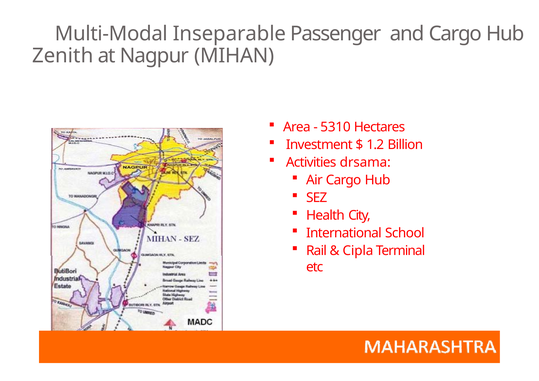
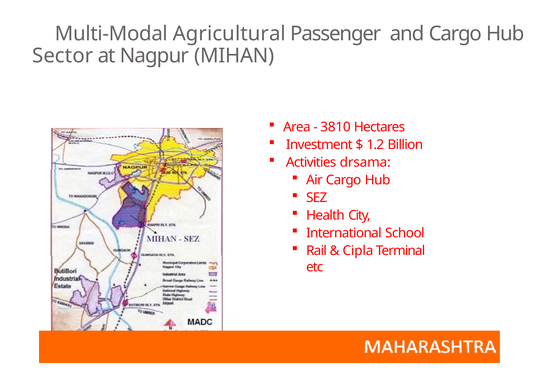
Inseparable: Inseparable -> Agricultural (229, 34)
Zenith: Zenith -> Sector (63, 56)
5310: 5310 -> 3810 (336, 127)
